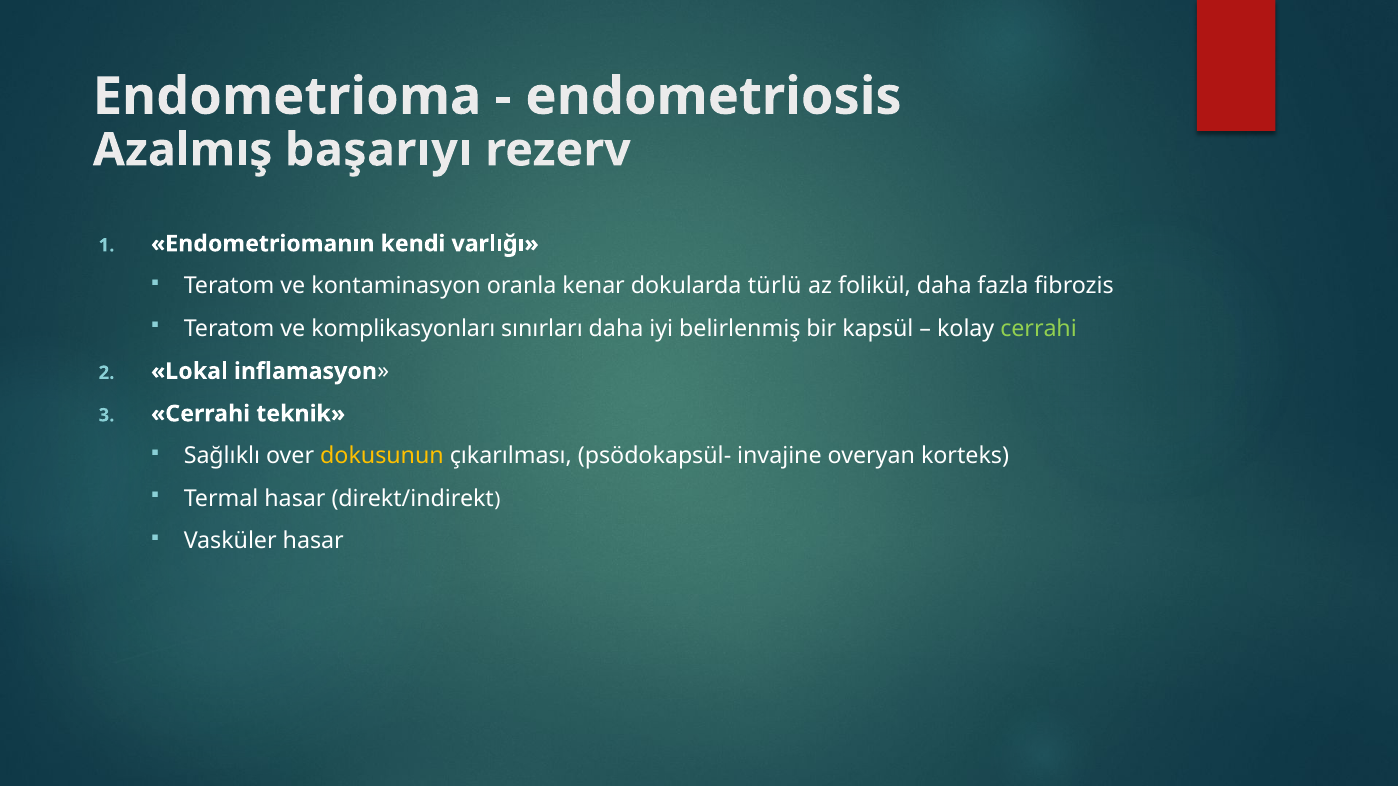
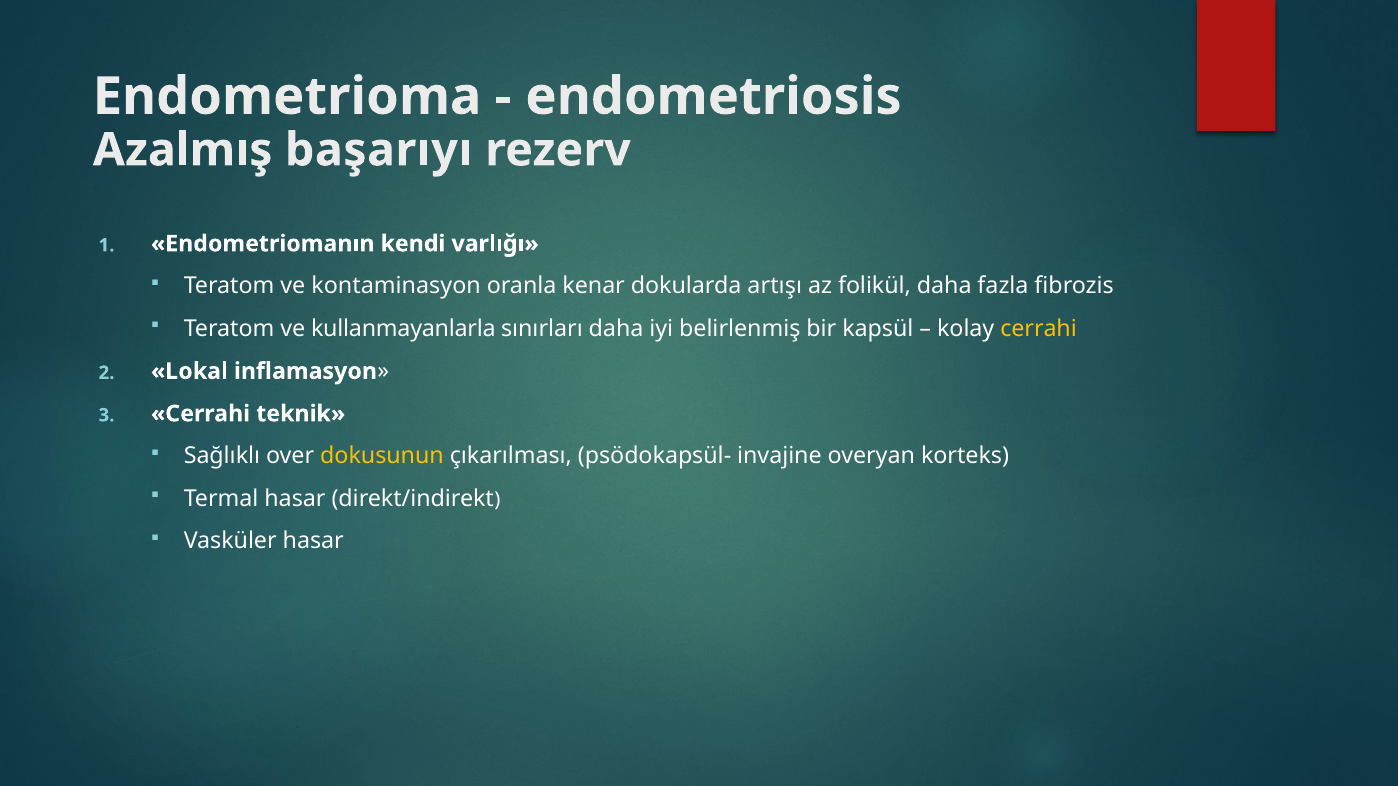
türlü: türlü -> artışı (775, 286)
komplikasyonları: komplikasyonları -> kullanmayanlarla (403, 329)
cerrahi colour: light green -> yellow (1039, 329)
